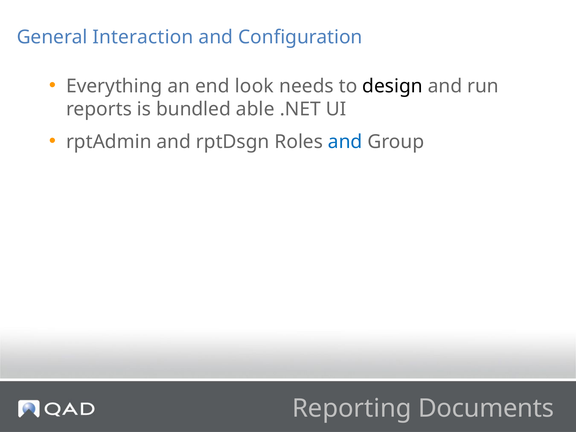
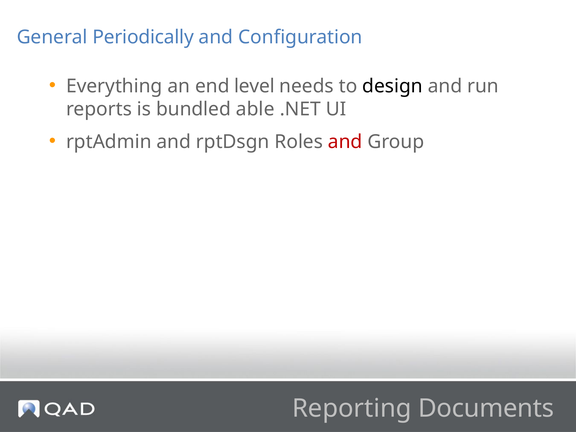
Interaction: Interaction -> Periodically (143, 37)
look: look -> level (254, 86)
and colour: blue -> red (345, 142)
